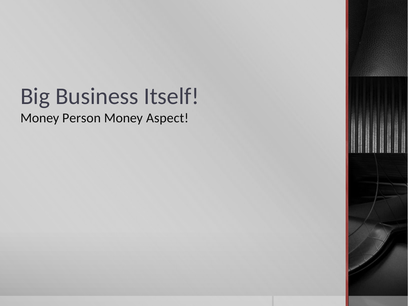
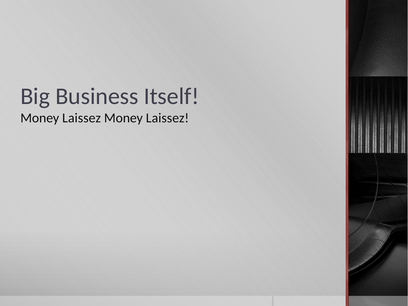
Person: Person -> Laissez (82, 118)
Aspect: Aspect -> Laissez (167, 118)
